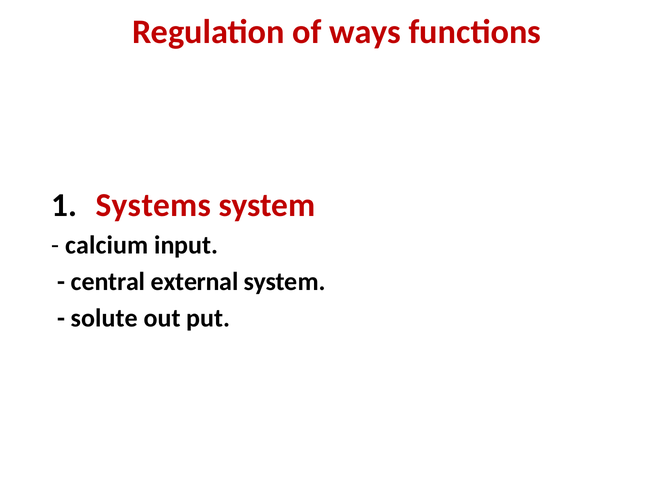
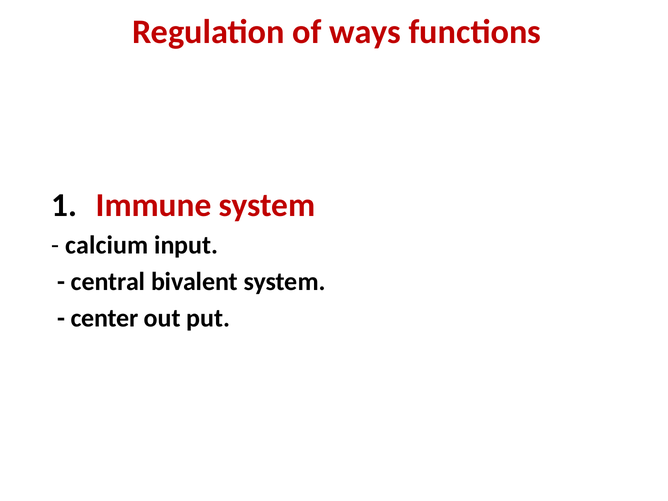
Systems: Systems -> Immune (154, 205)
external: external -> bivalent (195, 282)
solute: solute -> center (105, 318)
